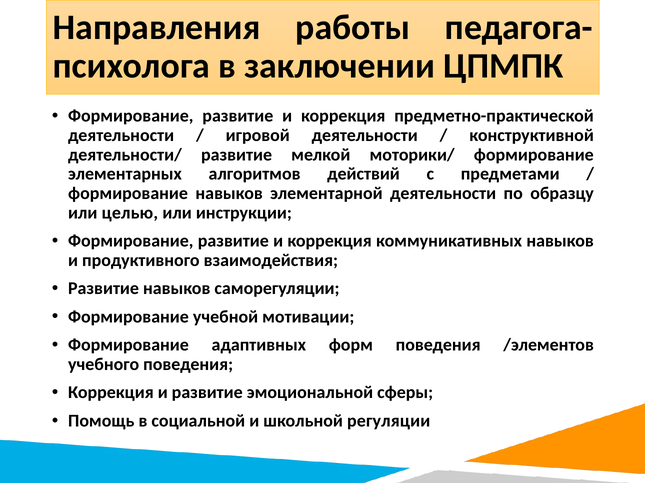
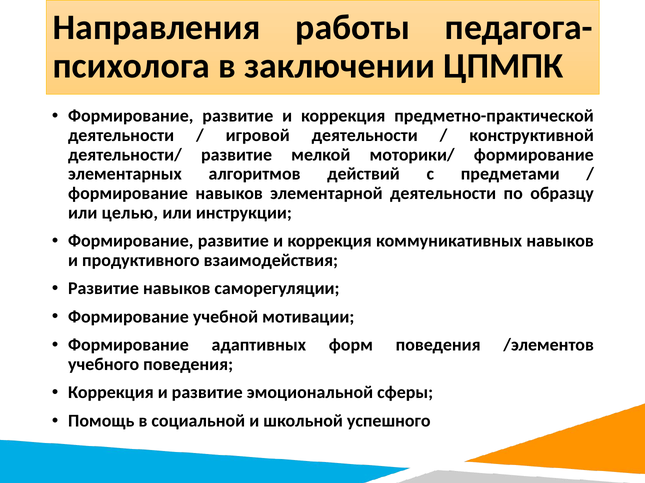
регуляции: регуляции -> успешного (389, 422)
